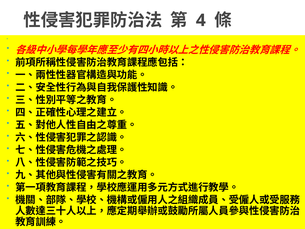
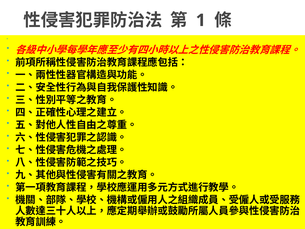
4: 4 -> 1 (201, 20)
